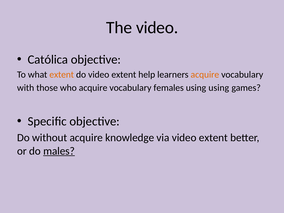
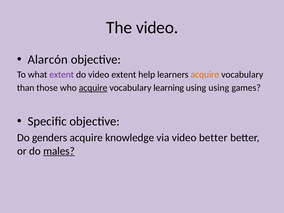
Católica: Católica -> Alarcón (48, 60)
extent colour: orange -> purple (62, 75)
with: with -> than (26, 88)
acquire underline: none -> present (93, 88)
females: females -> learning (169, 88)
without: without -> genders (50, 138)
via video extent: extent -> better (213, 138)
